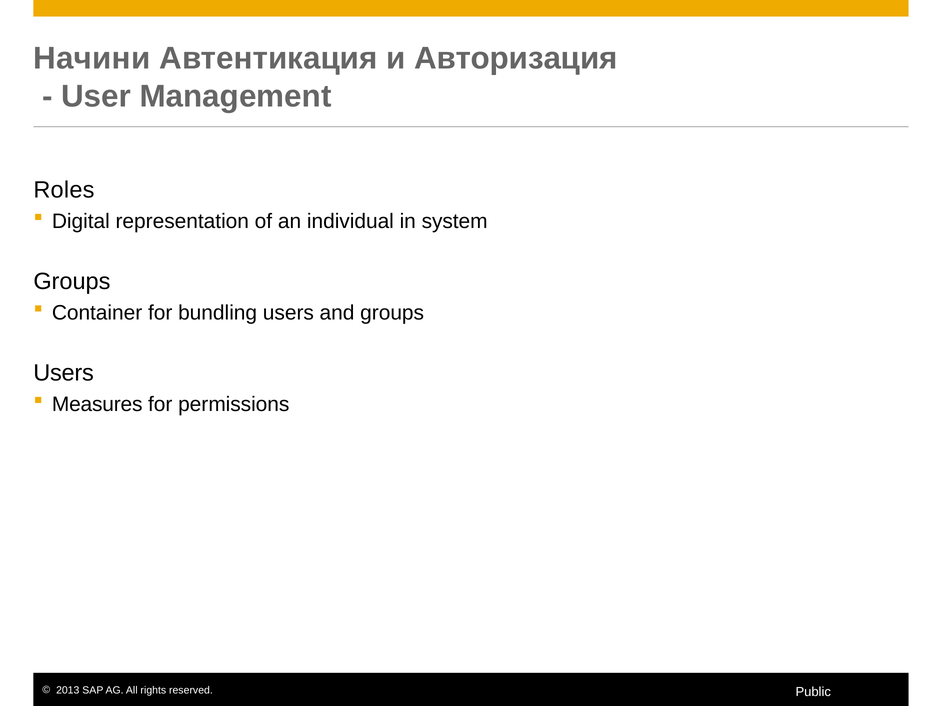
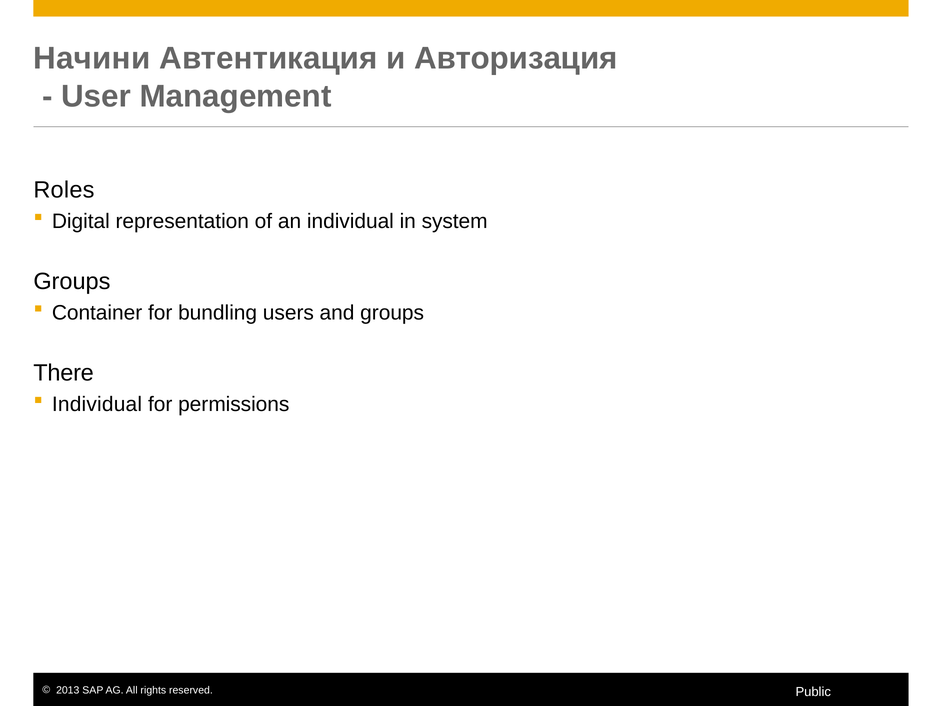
Users: Users -> There (64, 373)
Measures: Measures -> Individual (97, 405)
